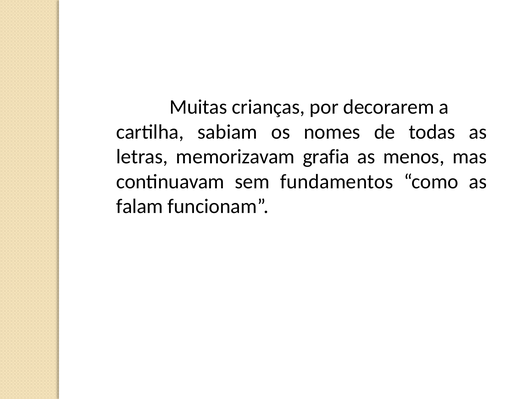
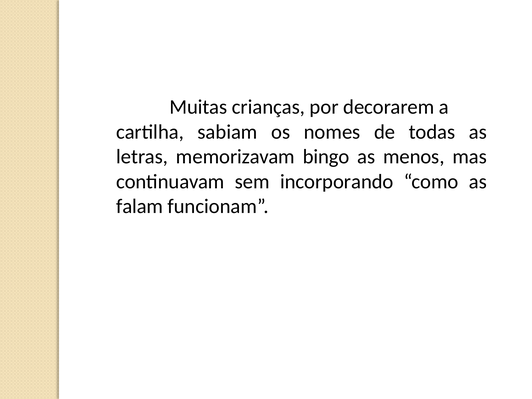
grafia: grafia -> bingo (326, 157)
fundamentos: fundamentos -> incorporando (337, 182)
